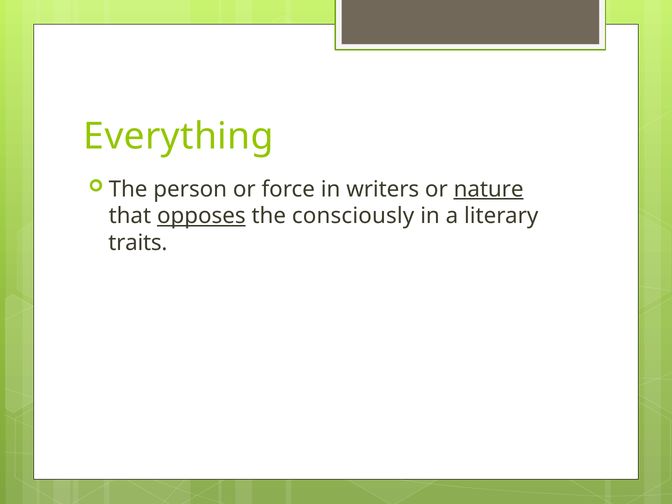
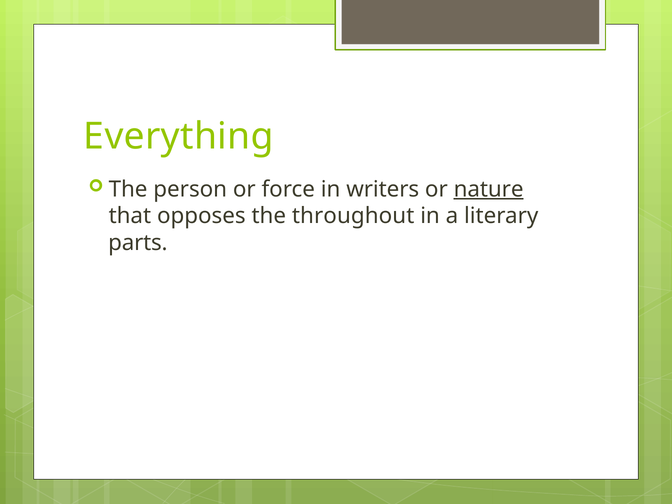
opposes underline: present -> none (201, 216)
consciously: consciously -> throughout (353, 216)
traits: traits -> parts (138, 243)
